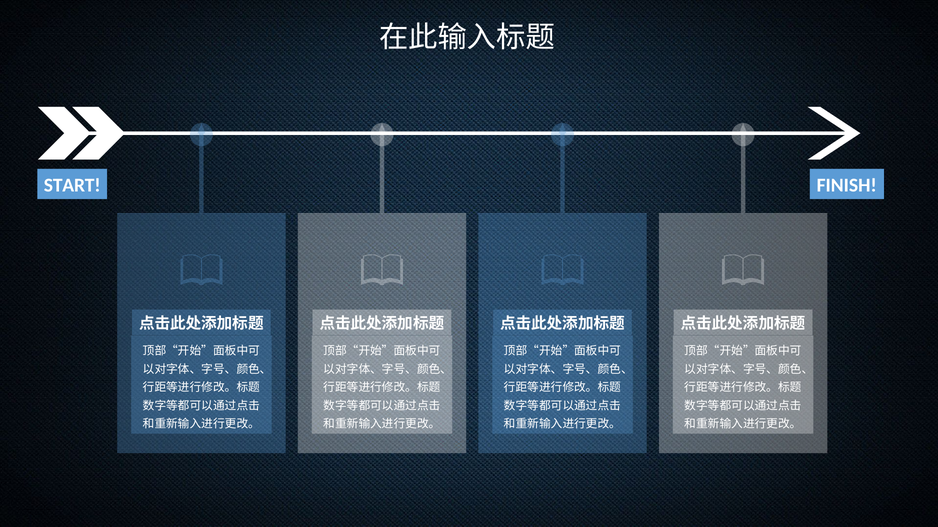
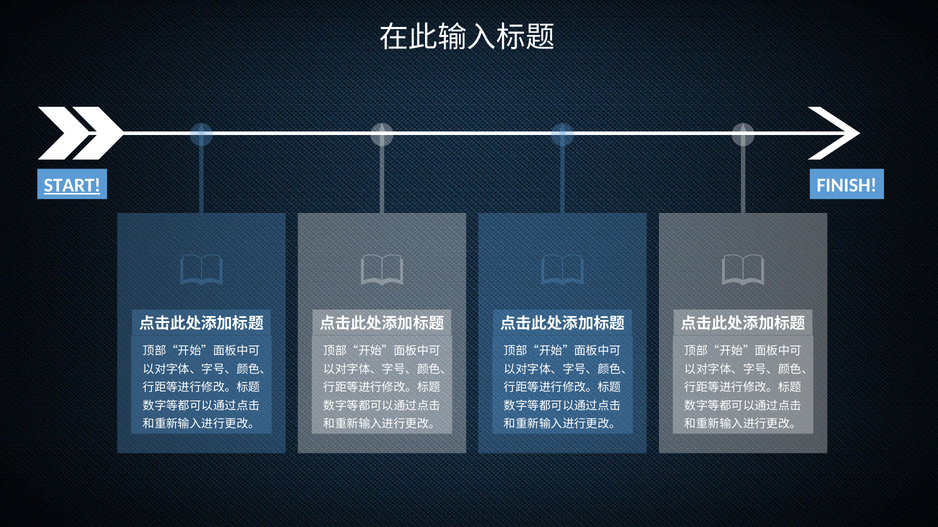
START underline: none -> present (72, 186)
